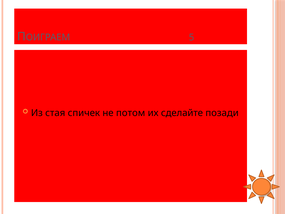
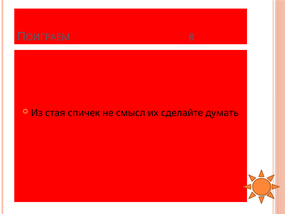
5: 5 -> 8 (191, 37)
потом: потом -> смысл (131, 113)
позади: позади -> думать (222, 113)
